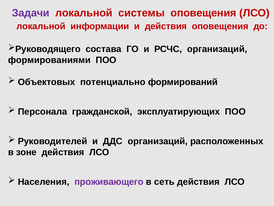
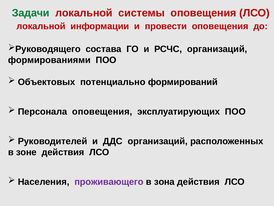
Задачи colour: purple -> green (31, 13)
и действия: действия -> провести (166, 26)
Персонала гражданской: гражданской -> оповещения (102, 111)
сеть: сеть -> зона (164, 181)
